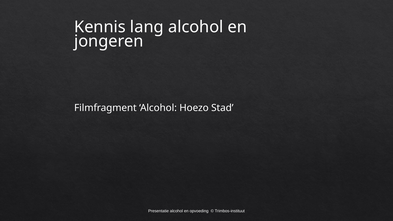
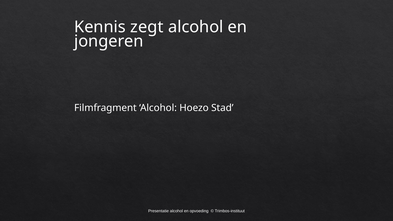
lang: lang -> zegt (147, 27)
